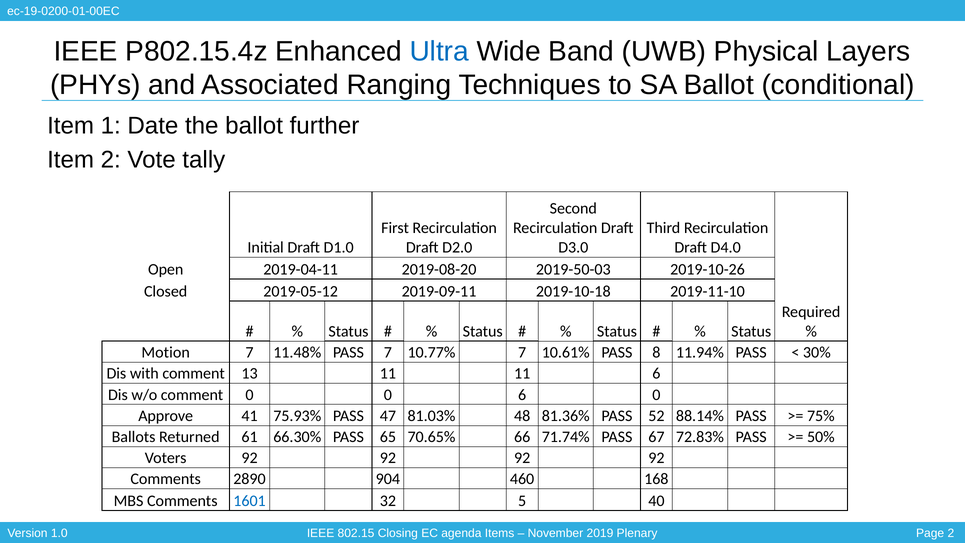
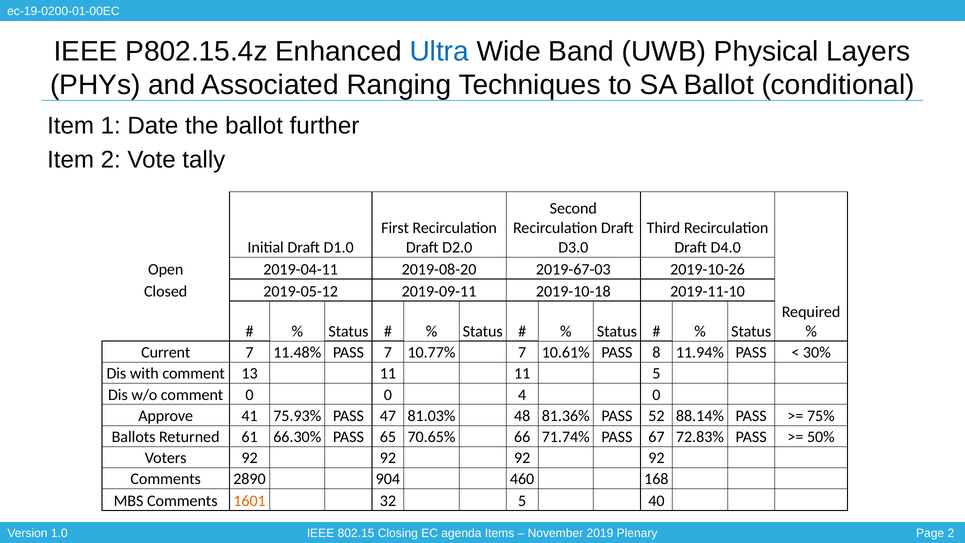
2019-50-03: 2019-50-03 -> 2019-67-03 (573, 269)
Motion: Motion -> Current (166, 352)
11 6: 6 -> 5 (656, 374)
0 6: 6 -> 4 (522, 395)
1601 colour: blue -> orange (250, 501)
